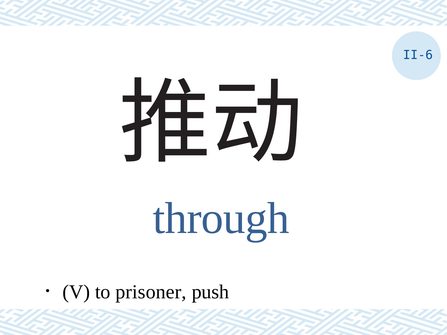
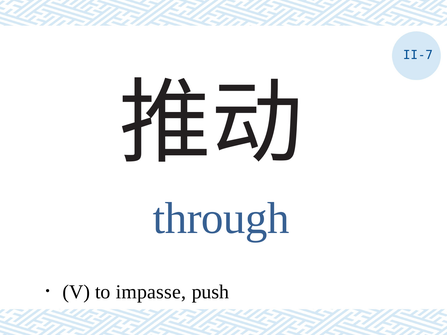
II-6: II-6 -> II-7 (418, 55)
prisoner: prisoner -> impasse (151, 292)
